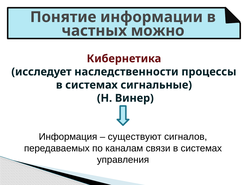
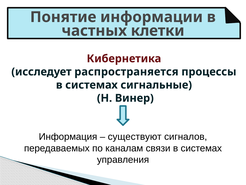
можно: можно -> клетки (158, 31)
наследственности: наследственности -> распространяется (126, 72)
